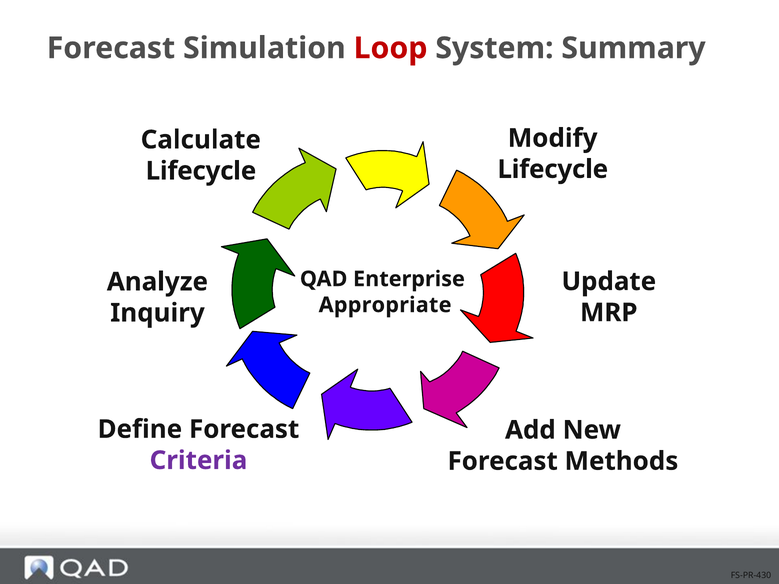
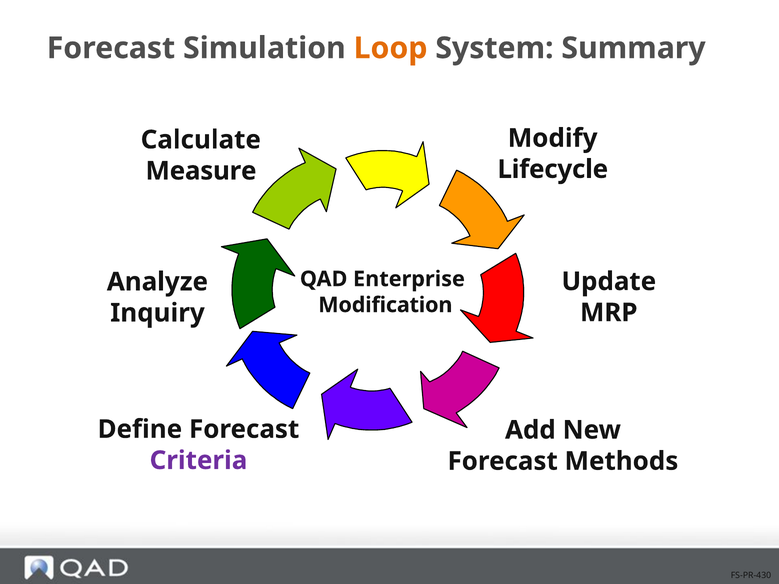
Loop colour: red -> orange (391, 48)
Lifecycle: Lifecycle -> Measure (201, 171)
Appropriate: Appropriate -> Modification (385, 305)
